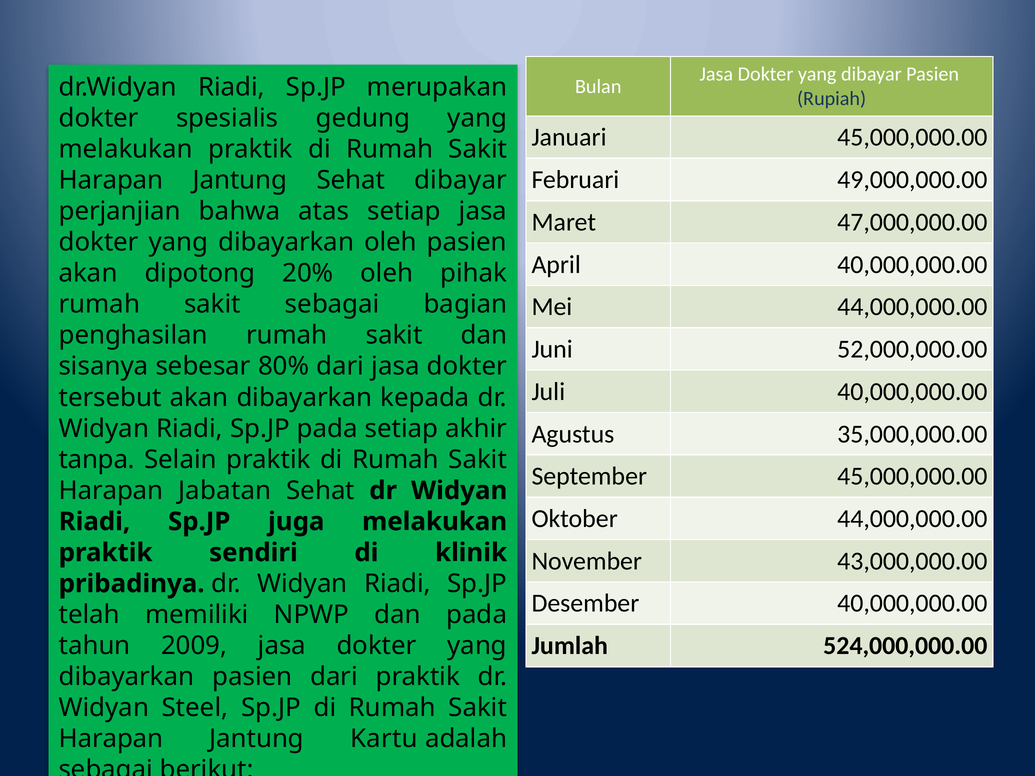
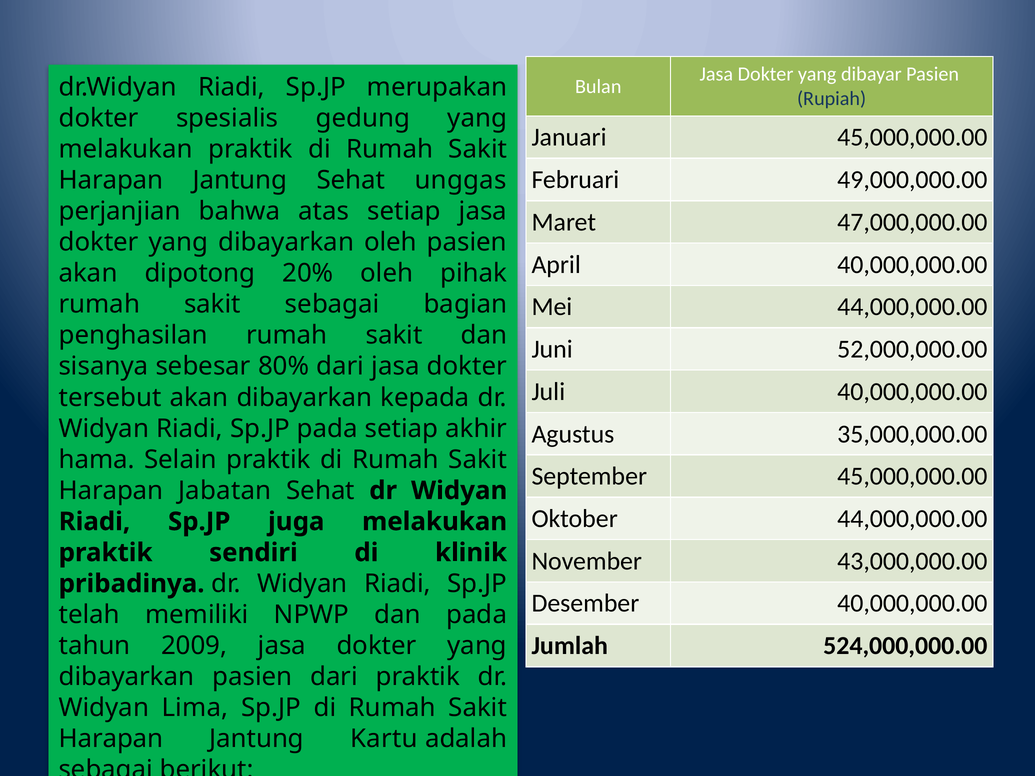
Sehat dibayar: dibayar -> unggas (461, 180)
tanpa: tanpa -> hama (97, 460)
Steel: Steel -> Lima (195, 708)
